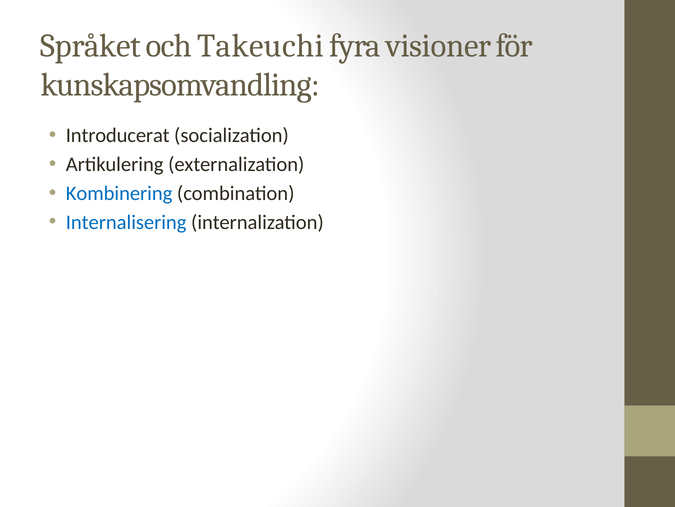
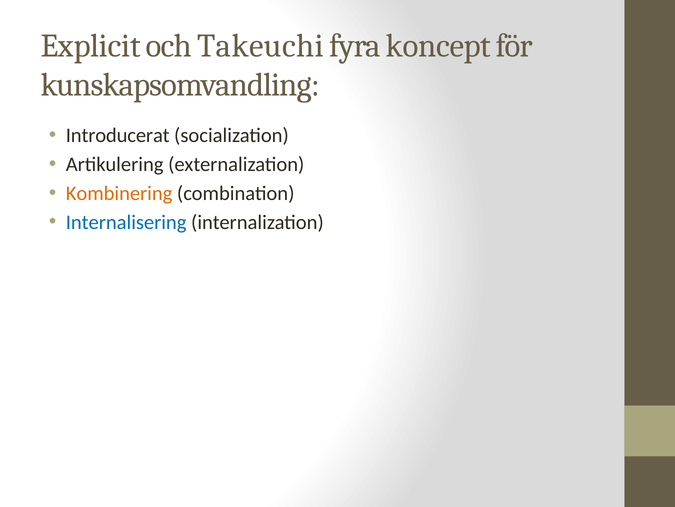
Språket: Språket -> Explicit (91, 46)
visioner: visioner -> koncept (438, 46)
Kombinering colour: blue -> orange (119, 193)
